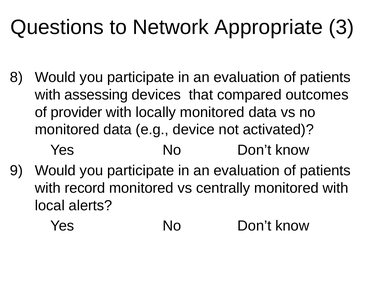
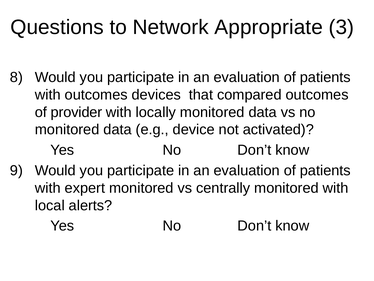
with assessing: assessing -> outcomes (96, 95)
record: record -> expert (85, 188)
